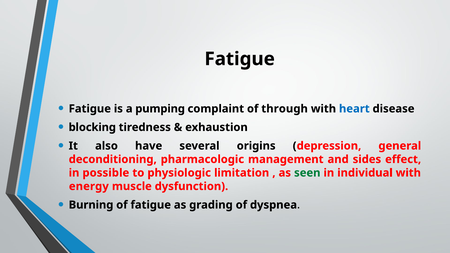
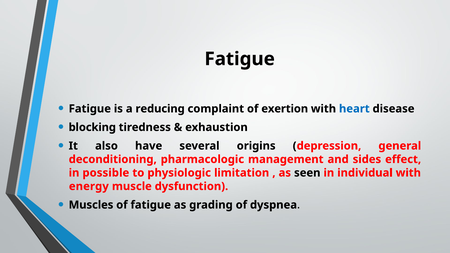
pumping: pumping -> reducing (160, 109)
through: through -> exertion (285, 109)
seen colour: green -> black (307, 173)
Burning: Burning -> Muscles (91, 205)
